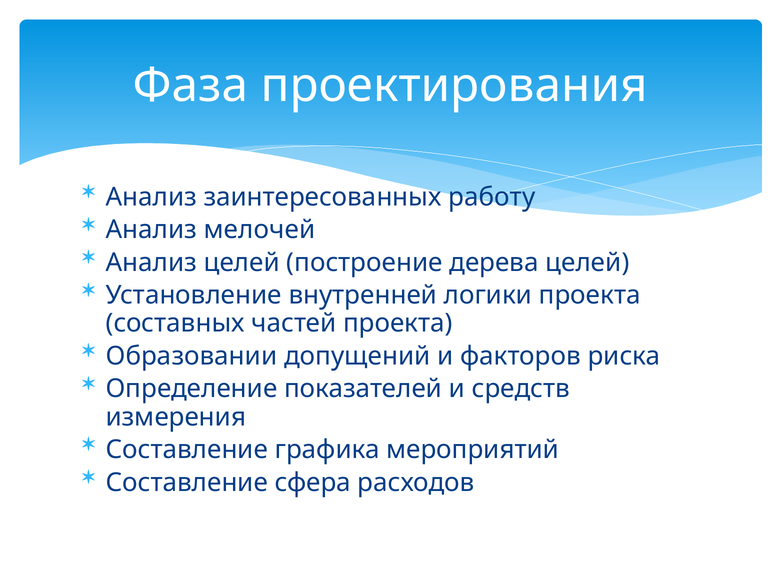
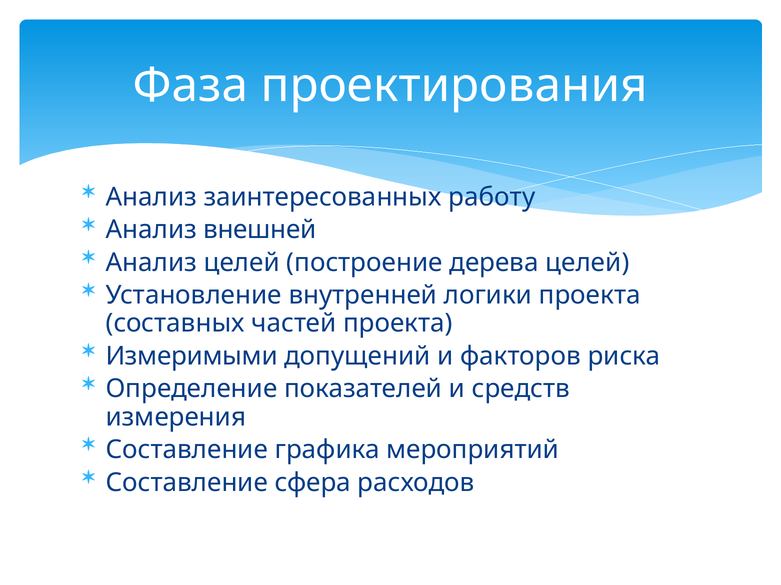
мелочей: мелочей -> внешней (260, 230)
Образовании: Образовании -> Измеримыми (192, 357)
